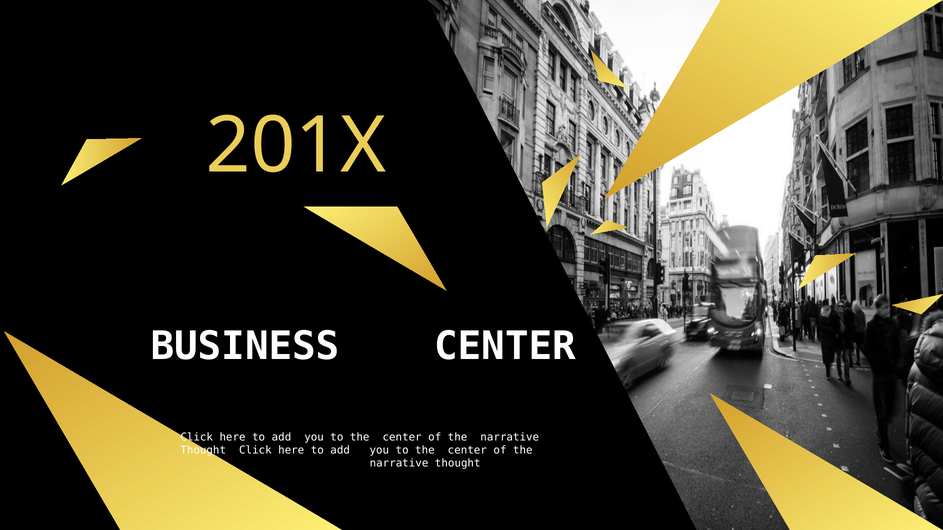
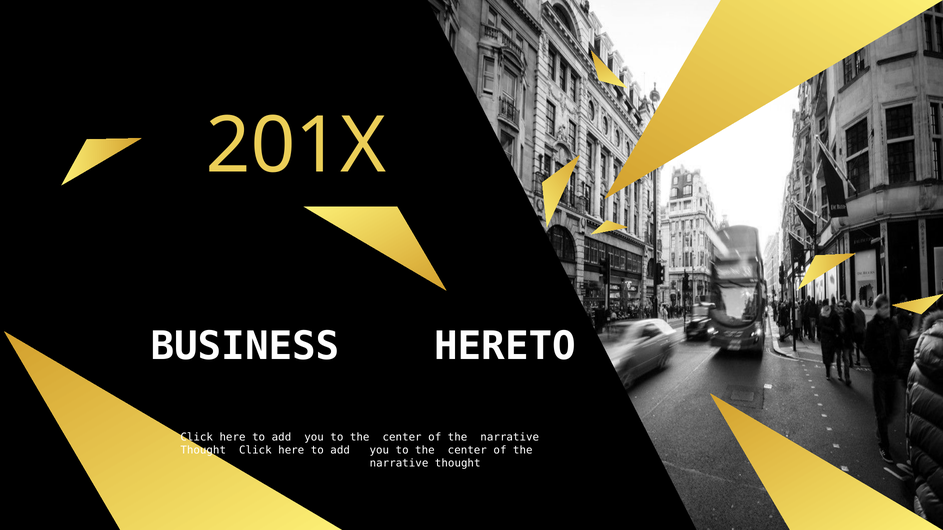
BUSINESS CENTER: CENTER -> HERETO (505, 347)
